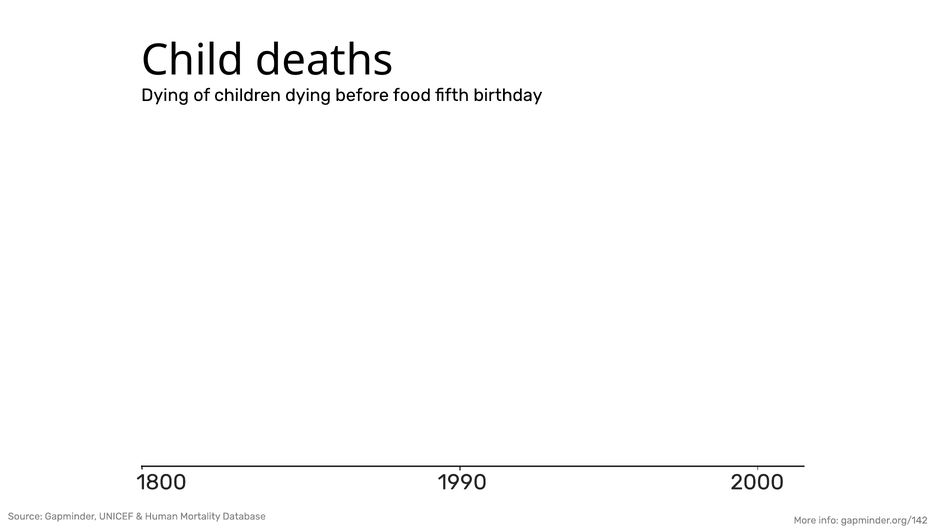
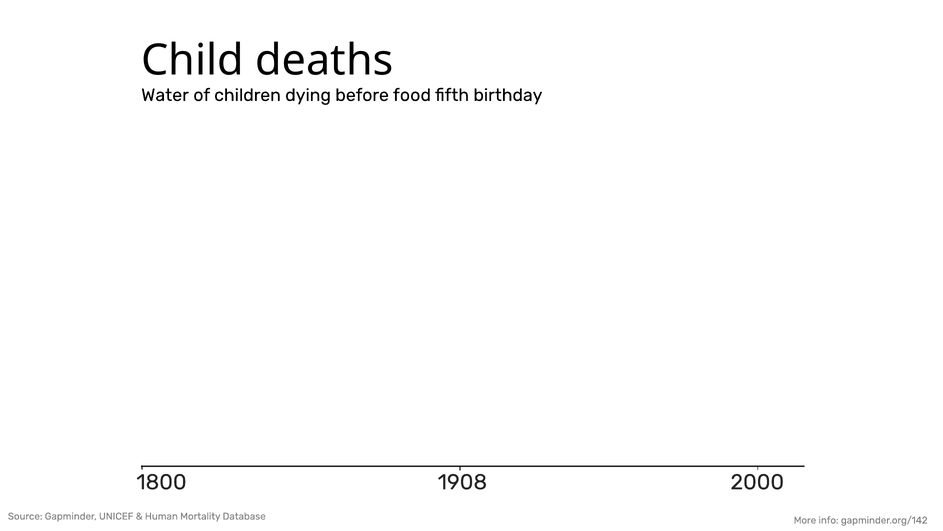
Dying: Dying -> Water (165, 95)
1990: 1990 -> 1908 (462, 482)
